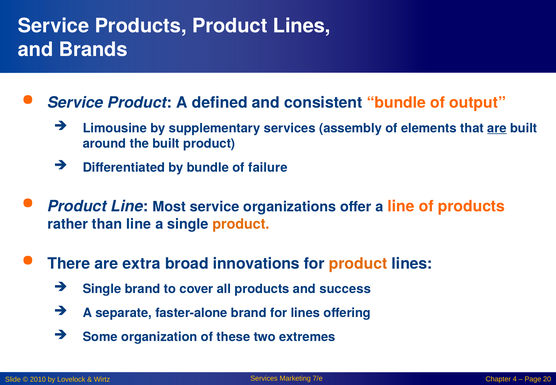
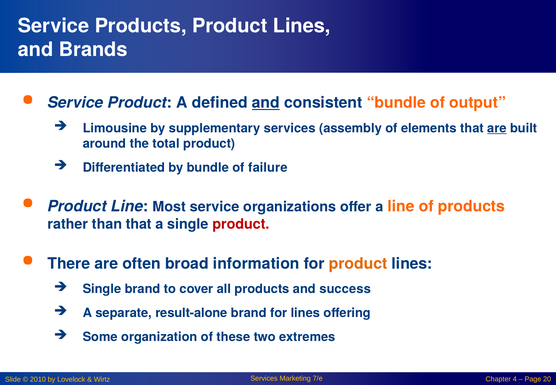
and underline: none -> present (266, 103)
the built: built -> total (166, 144)
than line: line -> that (139, 224)
product colour: orange -> red (241, 224)
extra: extra -> often (142, 264)
innovations: innovations -> information (256, 264)
faster-alone: faster-alone -> result-alone (191, 313)
